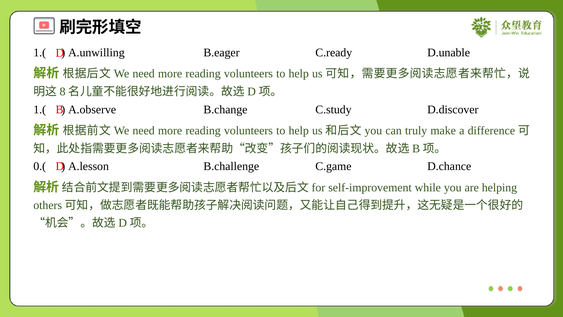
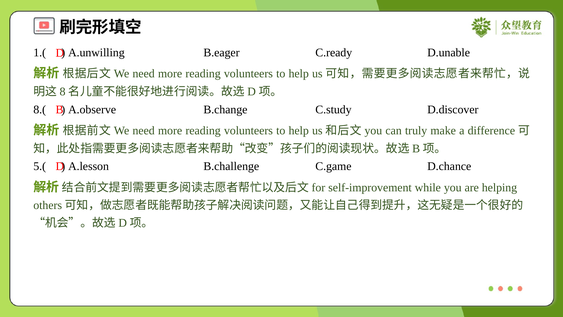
1.(: 1.( -> 8.( (40, 109)
0.(: 0.( -> 5.( (40, 166)
